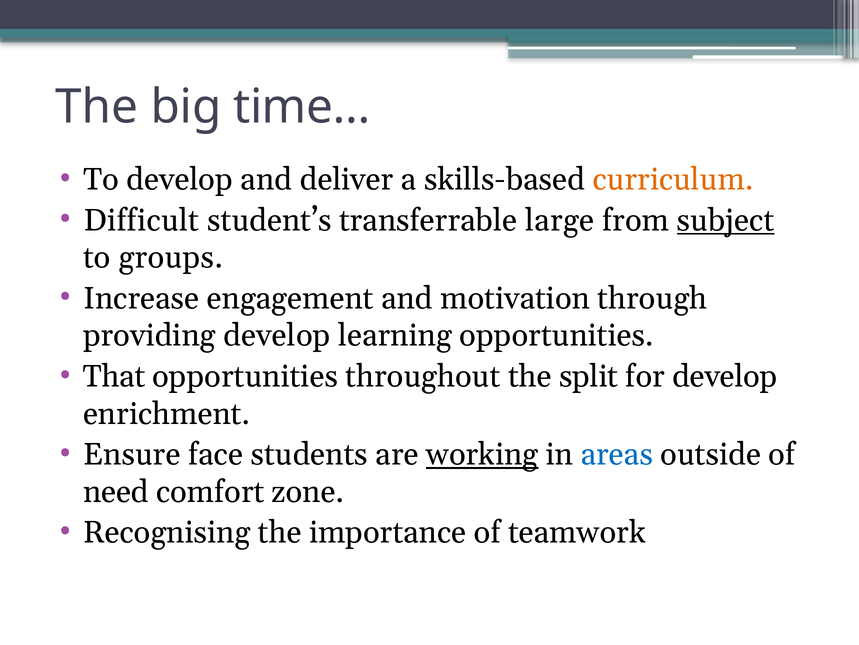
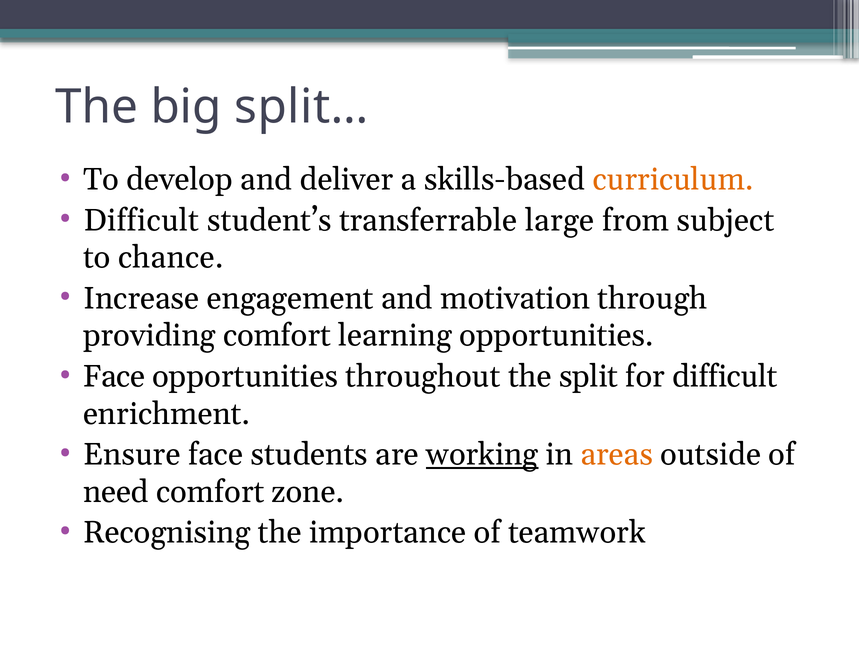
time…: time… -> split… (301, 107)
subject underline: present -> none (726, 220)
groups: groups -> chance (171, 257)
providing develop: develop -> comfort (277, 335)
That: That -> Face (114, 376)
for develop: develop -> difficult (725, 376)
areas colour: blue -> orange (617, 454)
